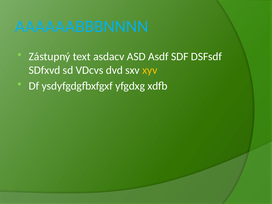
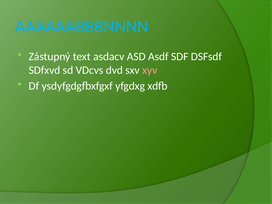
xyv colour: yellow -> pink (150, 70)
